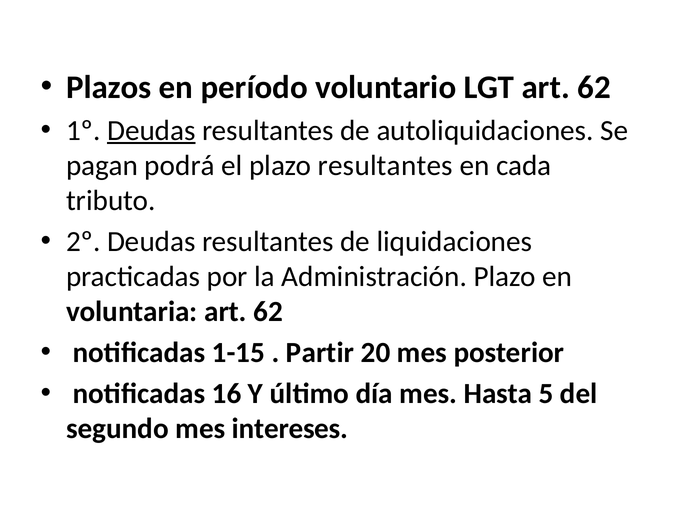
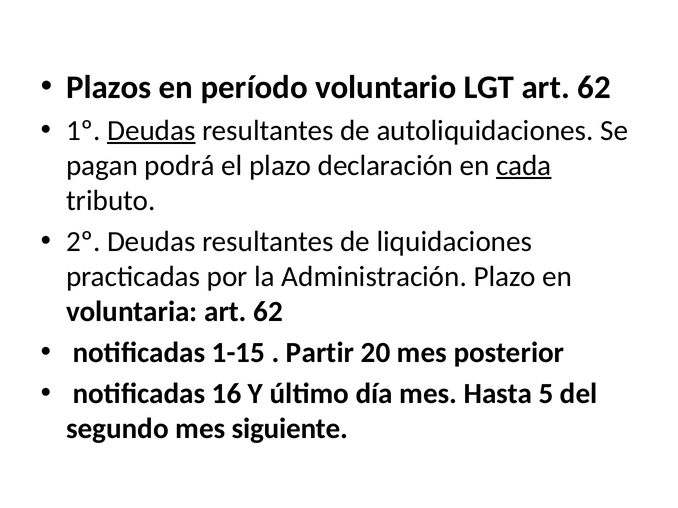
plazo resultantes: resultantes -> declaración (385, 166)
cada underline: none -> present (524, 166)
intereses: intereses -> siguiente (290, 429)
